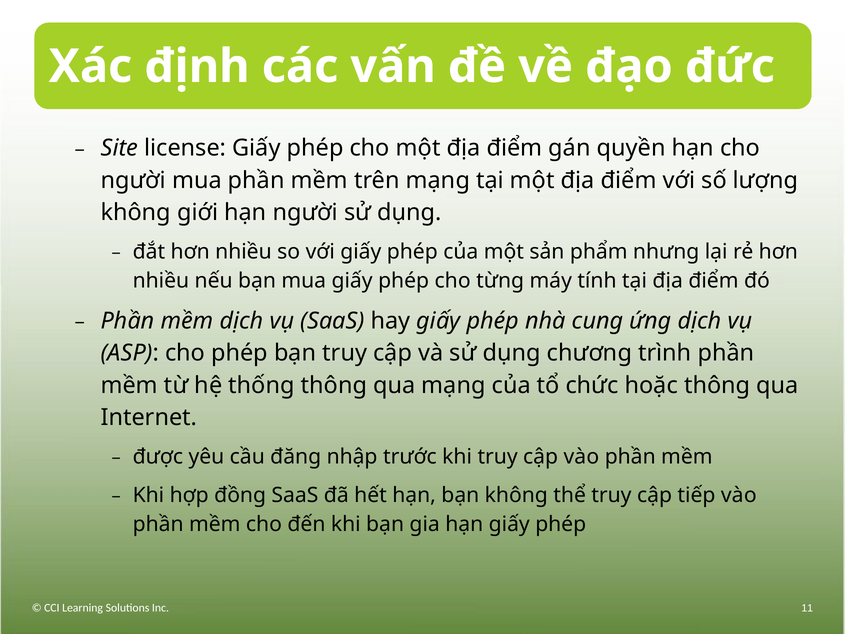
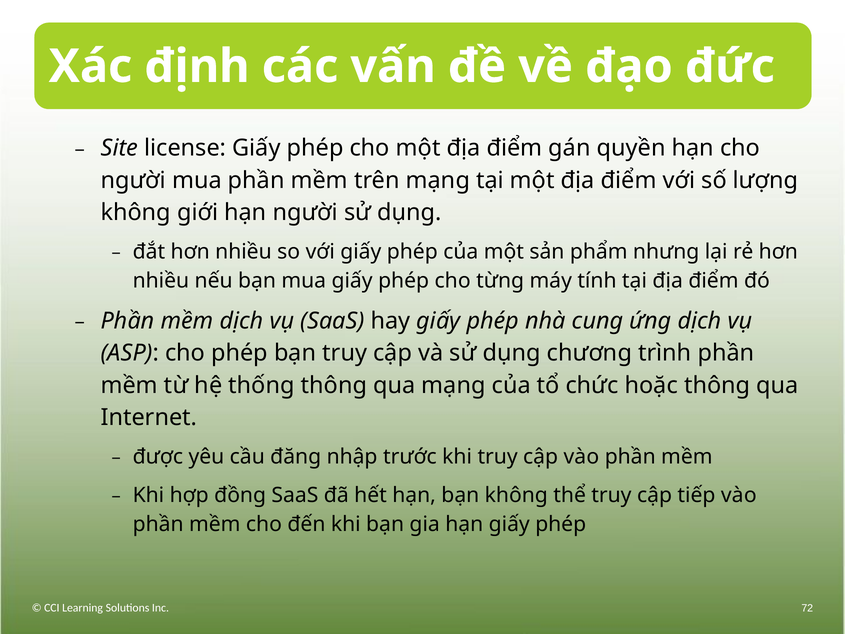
11: 11 -> 72 (807, 608)
